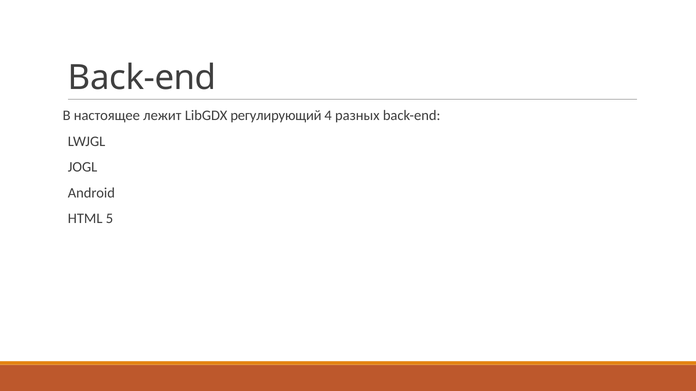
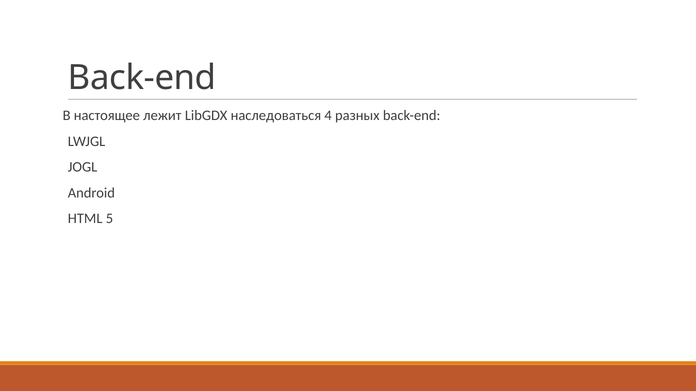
регулирующий: регулирующий -> наследоваться (276, 116)
